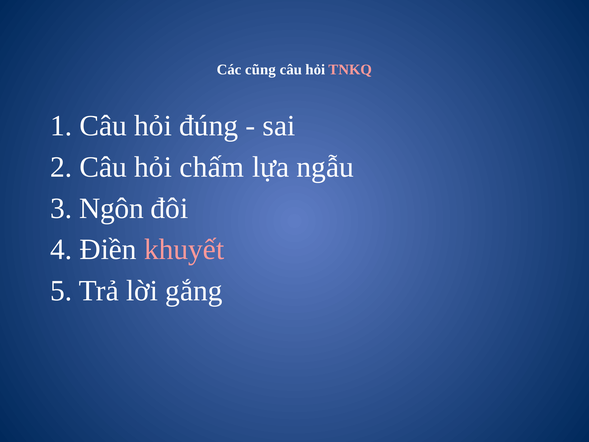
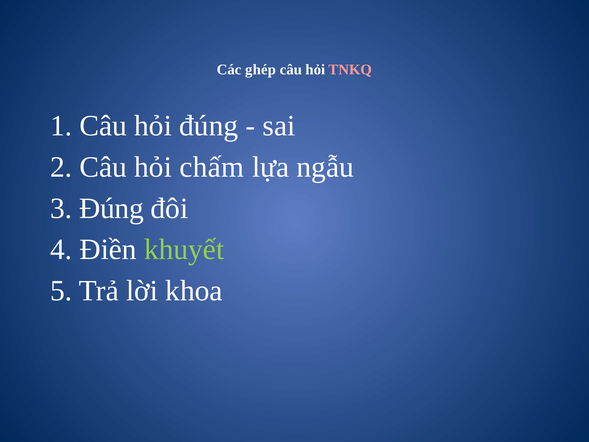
cũng: cũng -> ghép (261, 70)
3 Ngôn: Ngôn -> Đúng (112, 208)
khuyết colour: pink -> light green (184, 249)
gắng: gắng -> khoa (194, 291)
